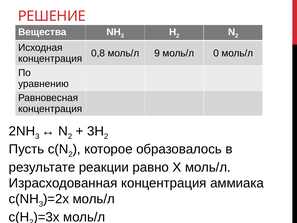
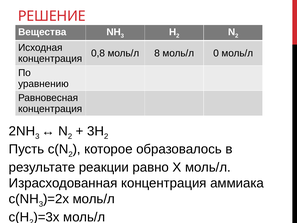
9: 9 -> 8 (157, 53)
